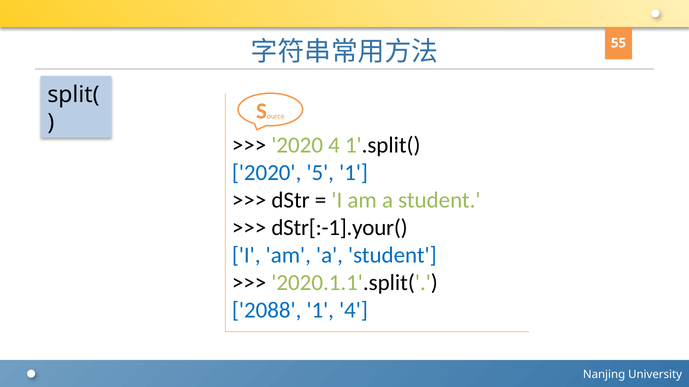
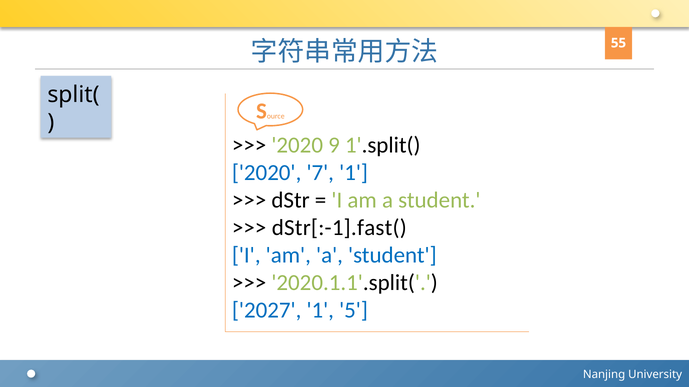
2020 4: 4 -> 9 (334, 145)
5: 5 -> 7 (320, 173)
dStr[:-1].your(: dStr[:-1].your( -> dStr[:-1].fast( (339, 228)
2088: 2088 -> 2027 (267, 311)
1 4: 4 -> 5 (354, 311)
